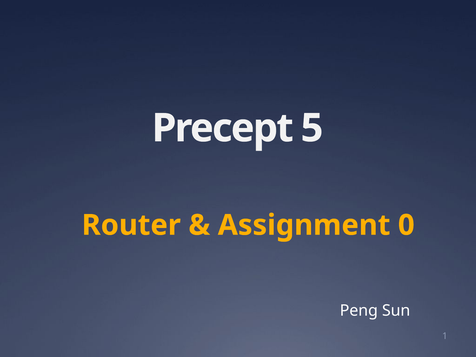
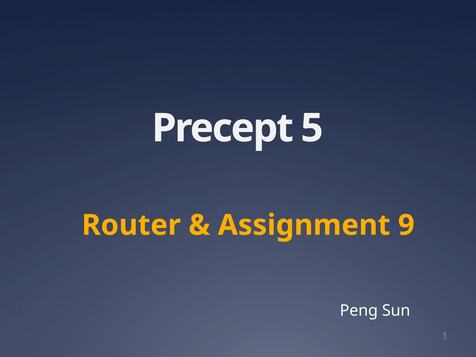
0: 0 -> 9 (406, 225)
